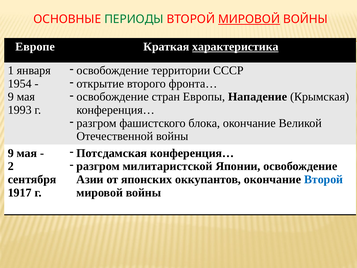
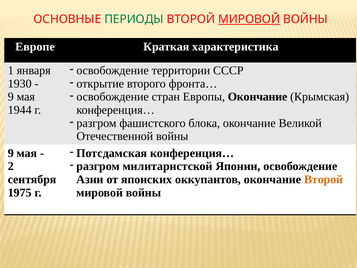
характеристика underline: present -> none (235, 47)
1954: 1954 -> 1930 (20, 84)
Европы Нападение: Нападение -> Окончание (258, 97)
1993: 1993 -> 1944 (20, 110)
Второй colour: blue -> orange (324, 179)
1917: 1917 -> 1975 (20, 192)
